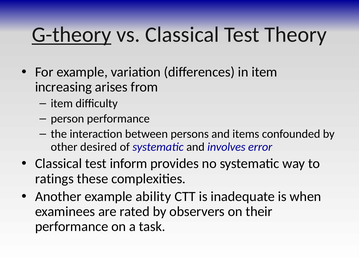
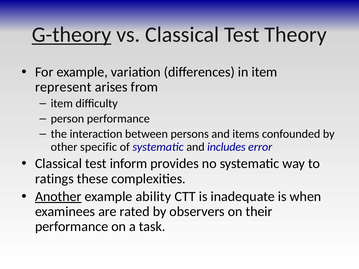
increasing: increasing -> represent (63, 87)
desired: desired -> specific (99, 147)
involves: involves -> includes (226, 147)
Another underline: none -> present (58, 197)
